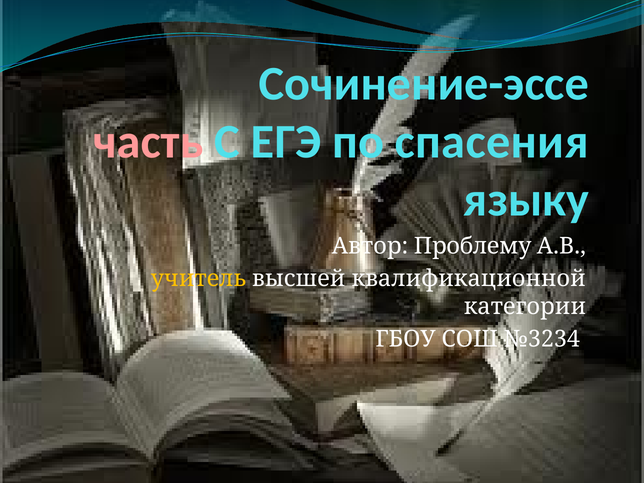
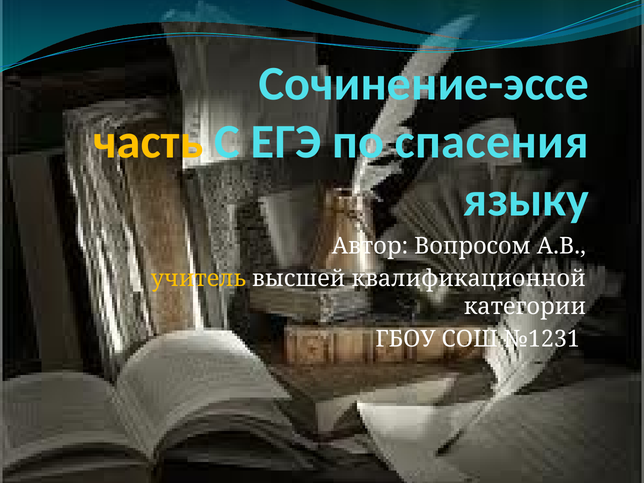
часть colour: pink -> yellow (148, 142)
Проблему: Проблему -> Вопросом (472, 246)
№3234: №3234 -> №1231 (542, 339)
